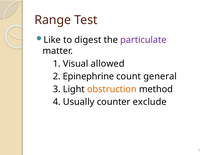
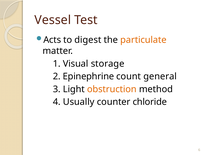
Range: Range -> Vessel (53, 20)
Like: Like -> Acts (52, 40)
particulate colour: purple -> orange (143, 40)
allowed: allowed -> storage (108, 63)
exclude: exclude -> chloride (150, 102)
